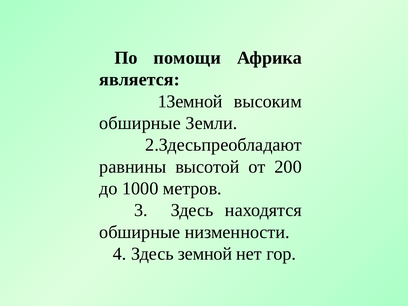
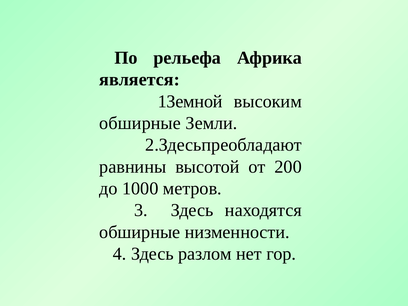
помощи: помощи -> рельефа (187, 58)
земной: земной -> разлом (205, 254)
